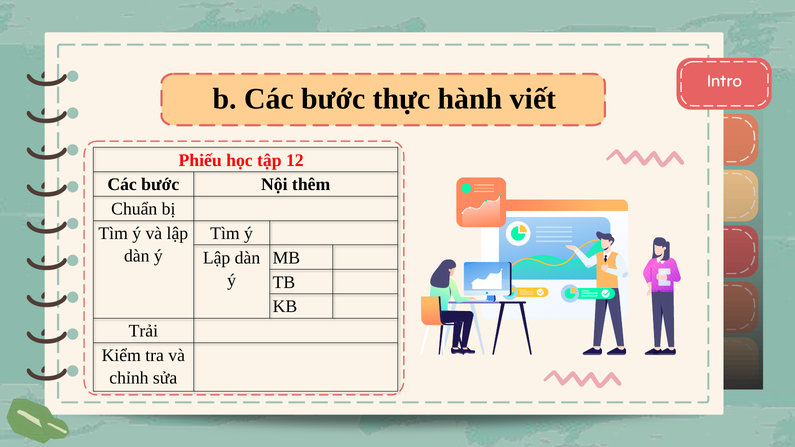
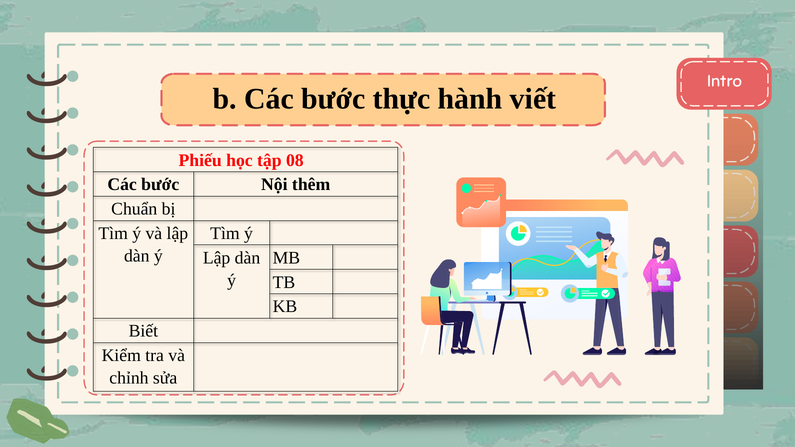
12: 12 -> 08 (295, 160)
Trải: Trải -> Biết (143, 331)
